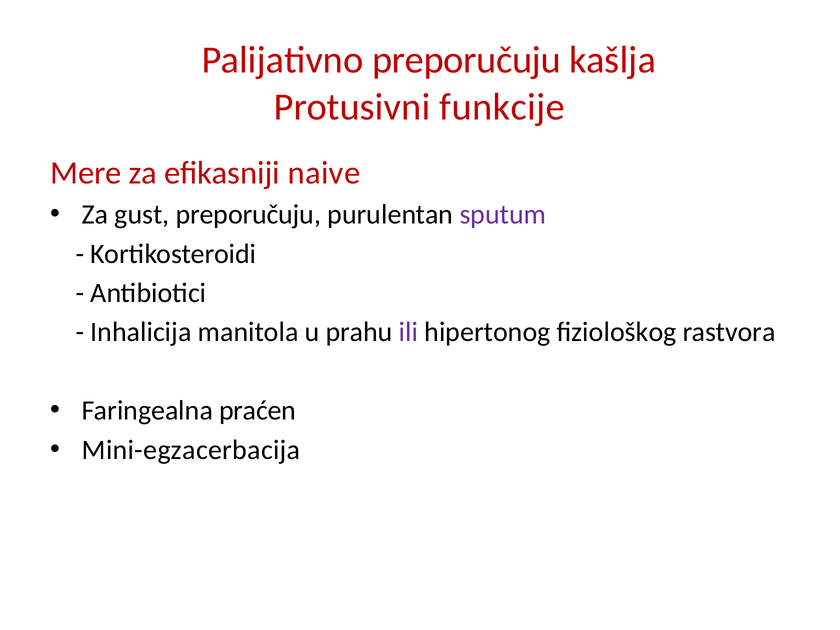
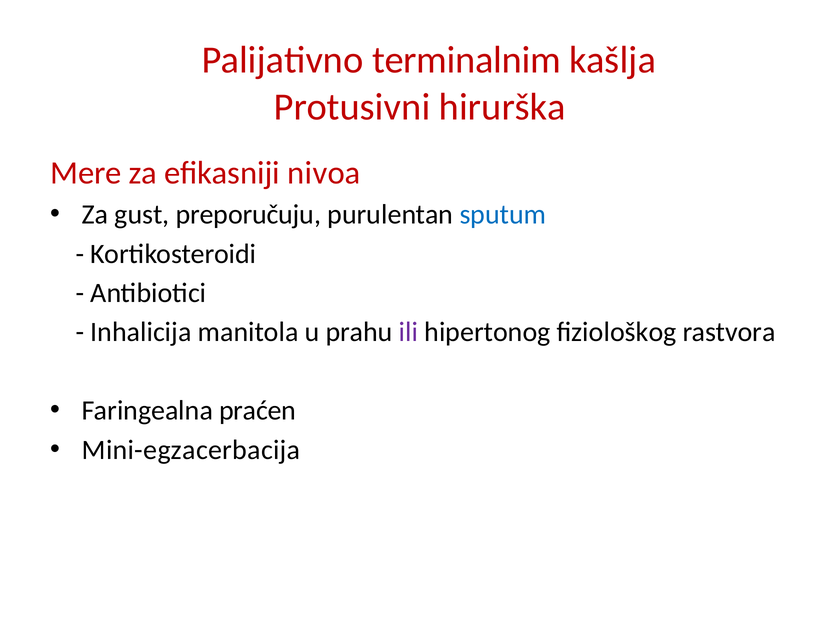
Palijativno preporučuju: preporučuju -> terminalnim (466, 60)
funkcije: funkcije -> hirurška (502, 107)
naive: naive -> nivoa (324, 173)
sputum colour: purple -> blue (503, 215)
